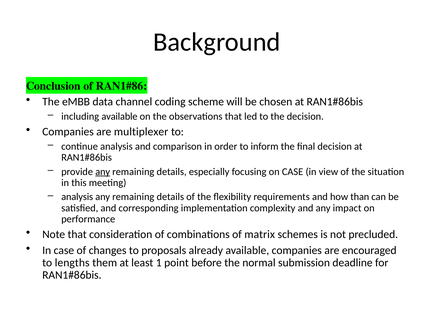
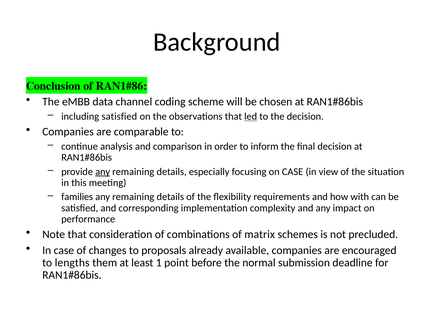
including available: available -> satisfied (119, 116)
led underline: none -> present (251, 116)
multiplexer: multiplexer -> comparable (141, 132)
analysis: analysis -> families (77, 197)
than: than -> with (360, 197)
